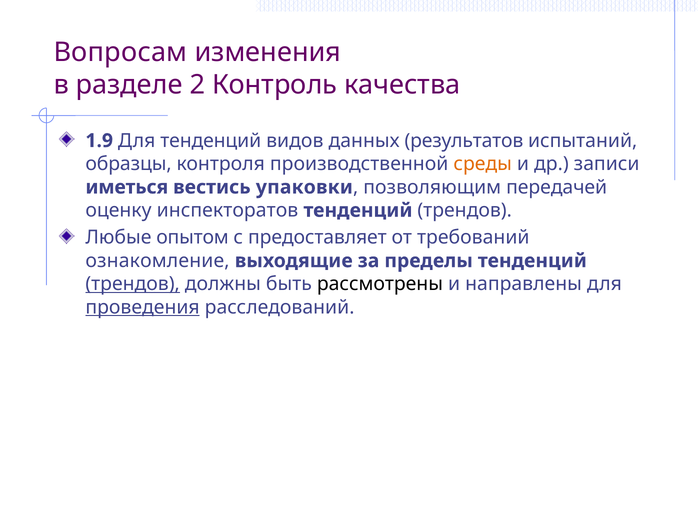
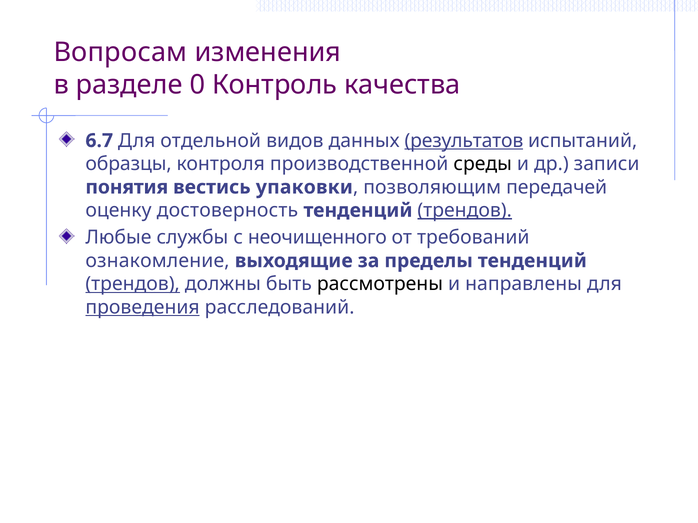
2: 2 -> 0 (198, 85)
1.9: 1.9 -> 6.7 (99, 141)
Для тенденций: тенденций -> отдельной (211, 141)
результатов underline: none -> present (464, 141)
среды colour: orange -> black (483, 164)
иметься: иметься -> понятия (127, 187)
инспекторатов: инспекторатов -> достоверность (227, 211)
трендов underline: none -> present (465, 211)
опытом: опытом -> службы (192, 238)
предоставляет: предоставляет -> неочищенного (317, 238)
